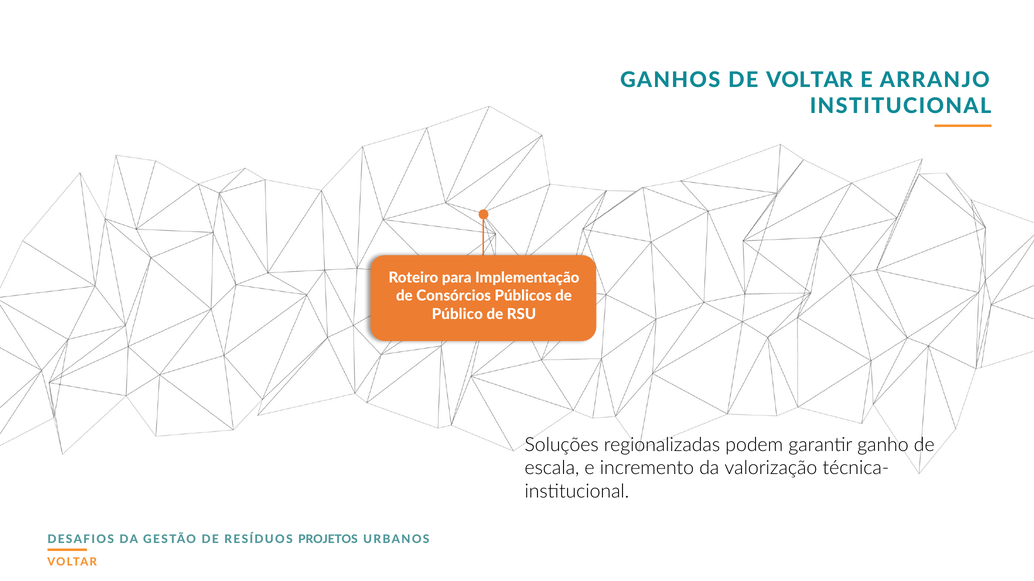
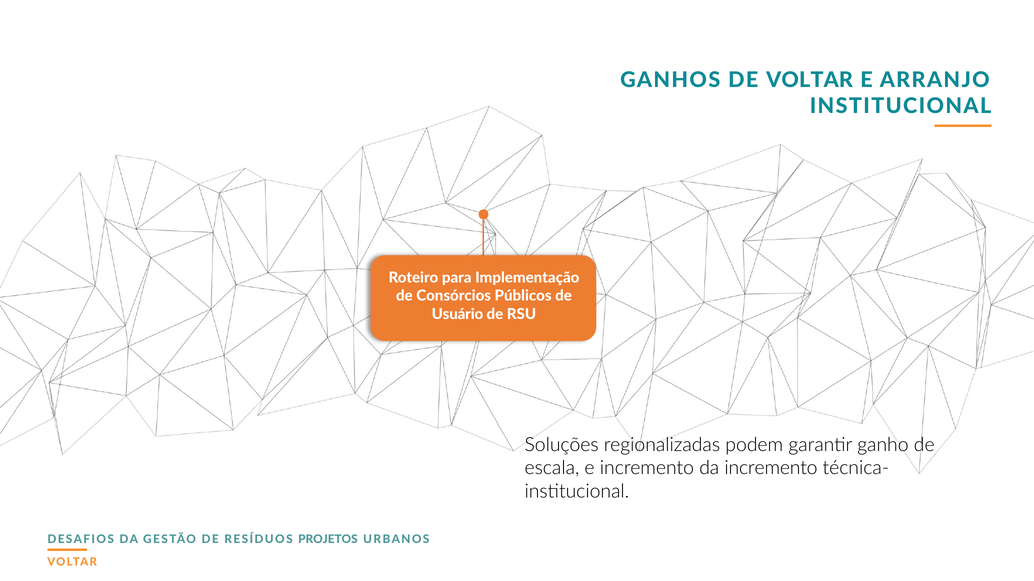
Público: Público -> Usuário (457, 314)
da valorização: valorização -> incremento (771, 469)
